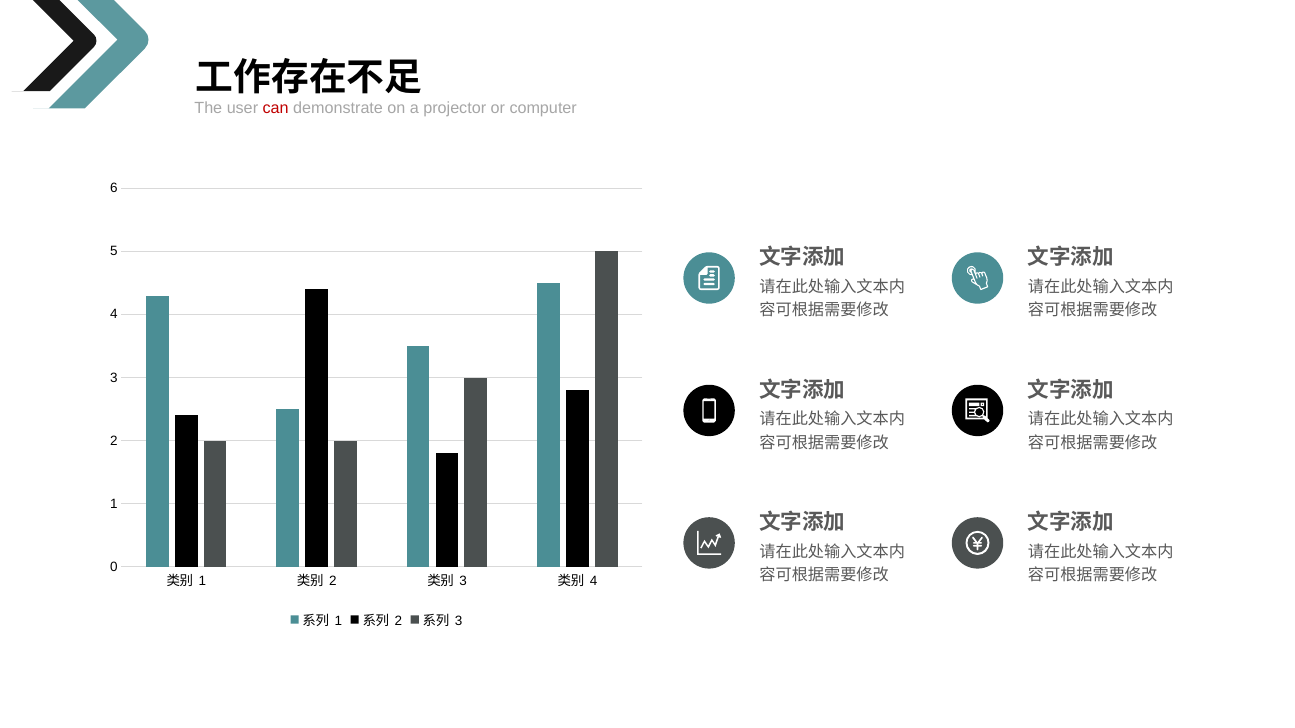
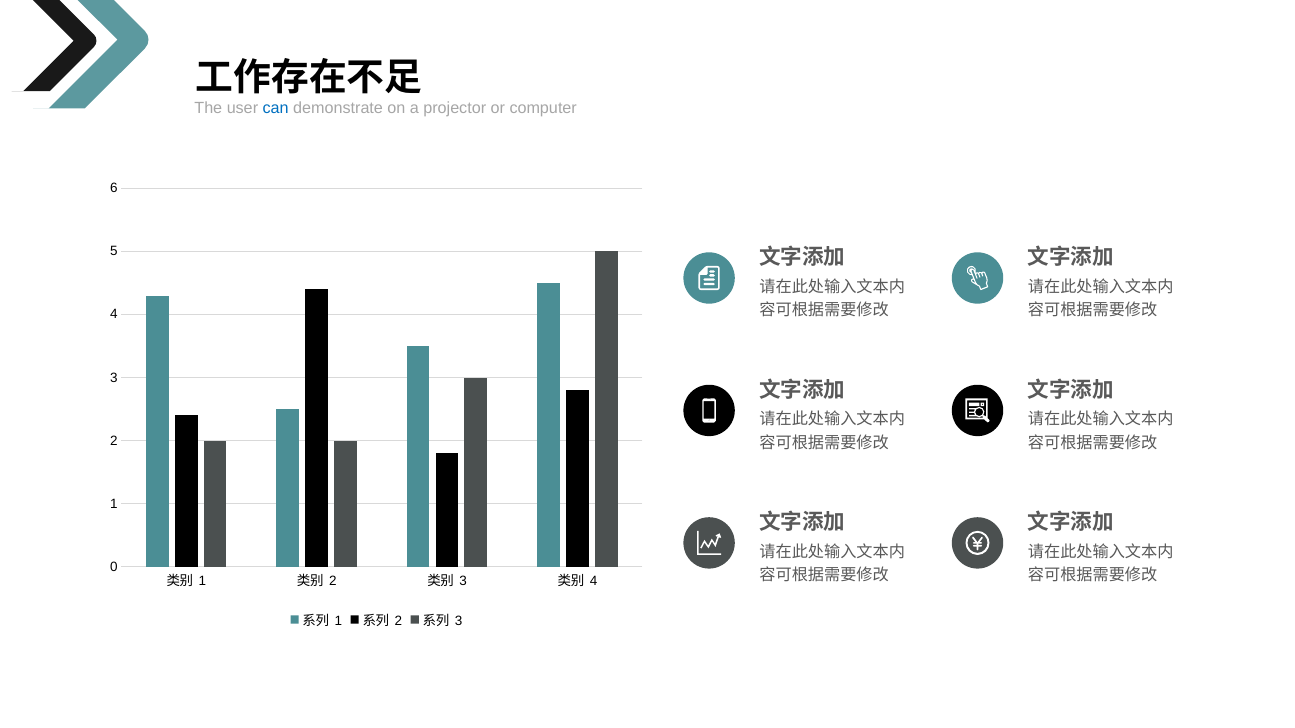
can colour: red -> blue (276, 108)
